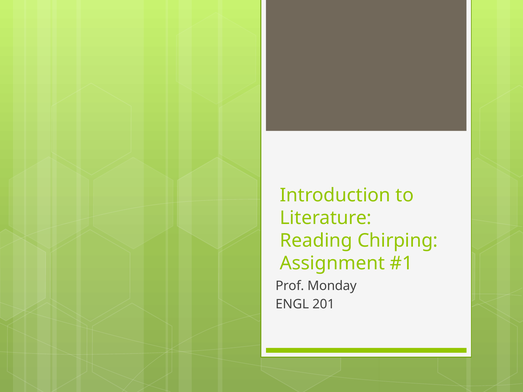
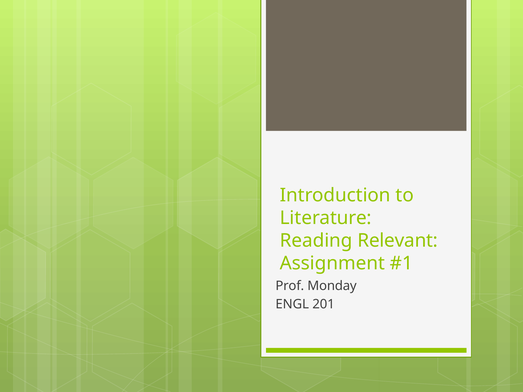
Chirping: Chirping -> Relevant (398, 241)
